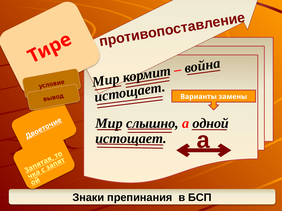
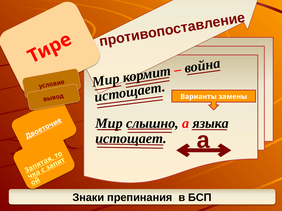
одной: одной -> языка (211, 123)
